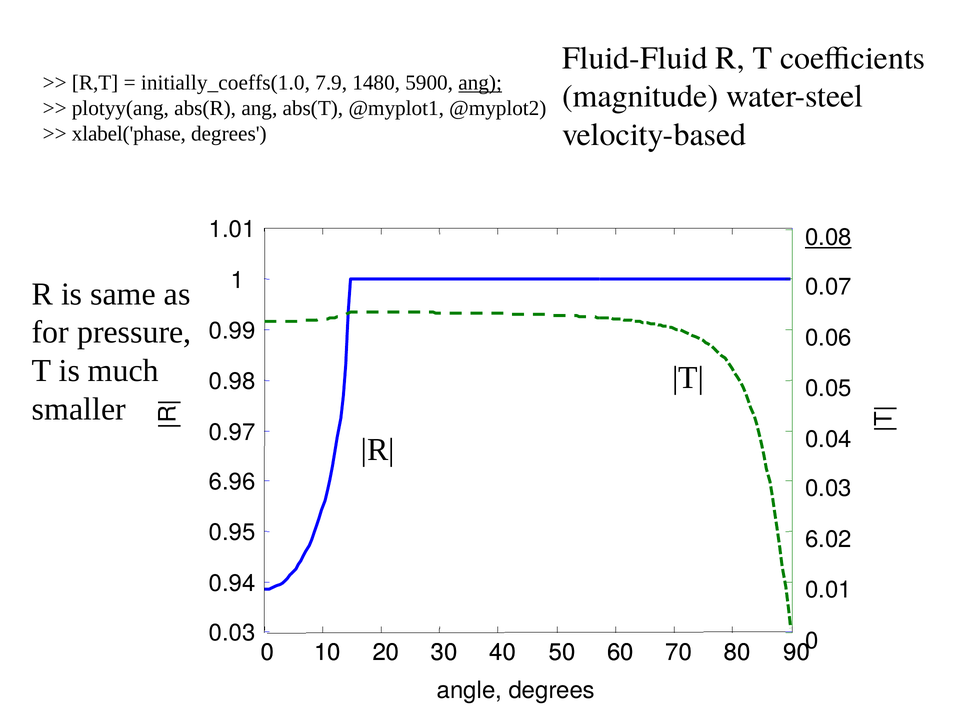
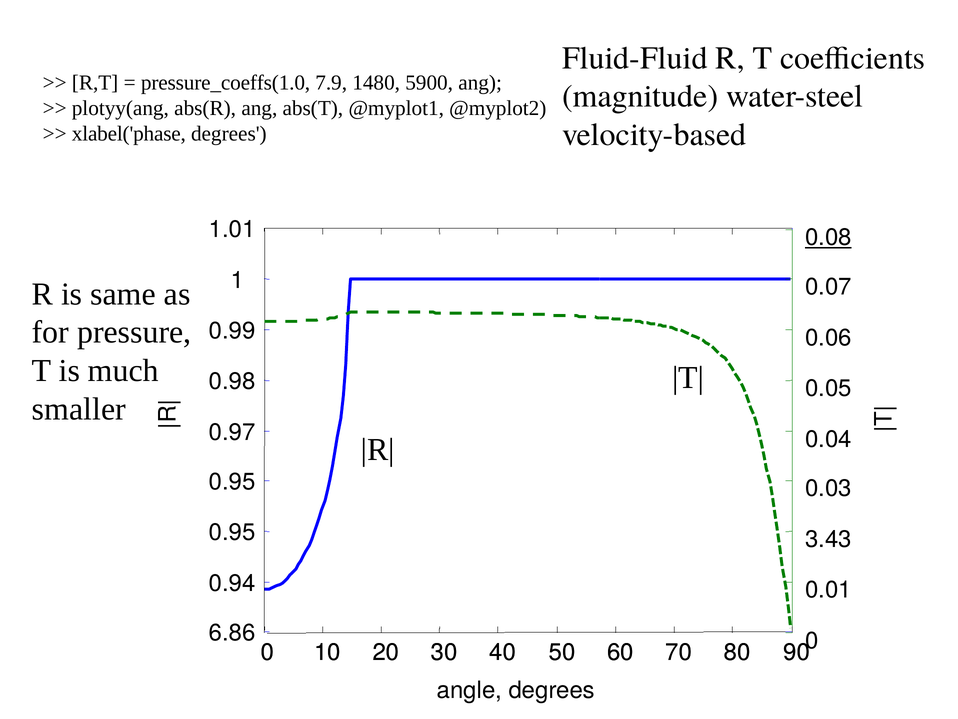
initially_coeffs(1.0: initially_coeffs(1.0 -> pressure_coeffs(1.0 (226, 83)
ang underline: present -> none (480, 83)
6.96: 6.96 -> 0.95 (232, 481)
6.02: 6.02 -> 3.43 (828, 539)
0.03: 0.03 -> 6.86 (232, 632)
